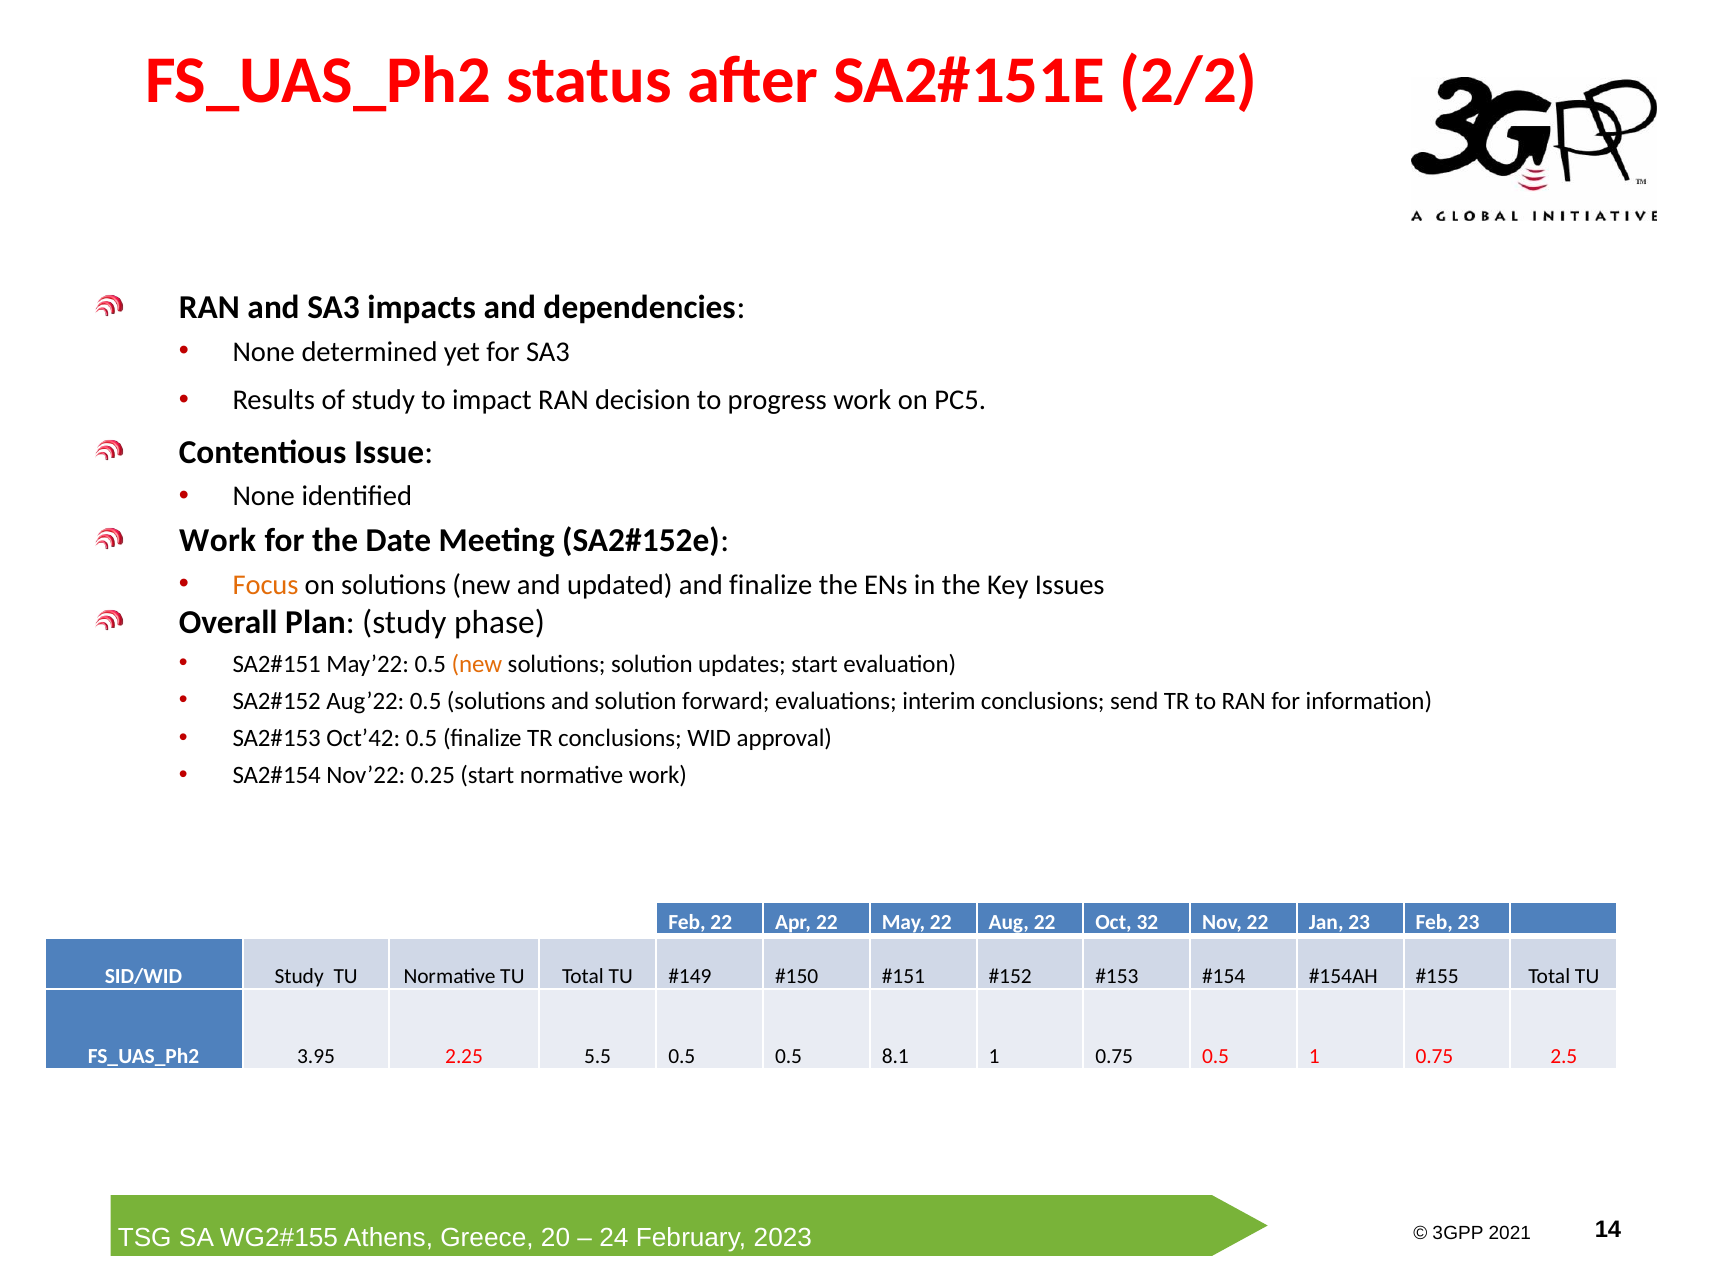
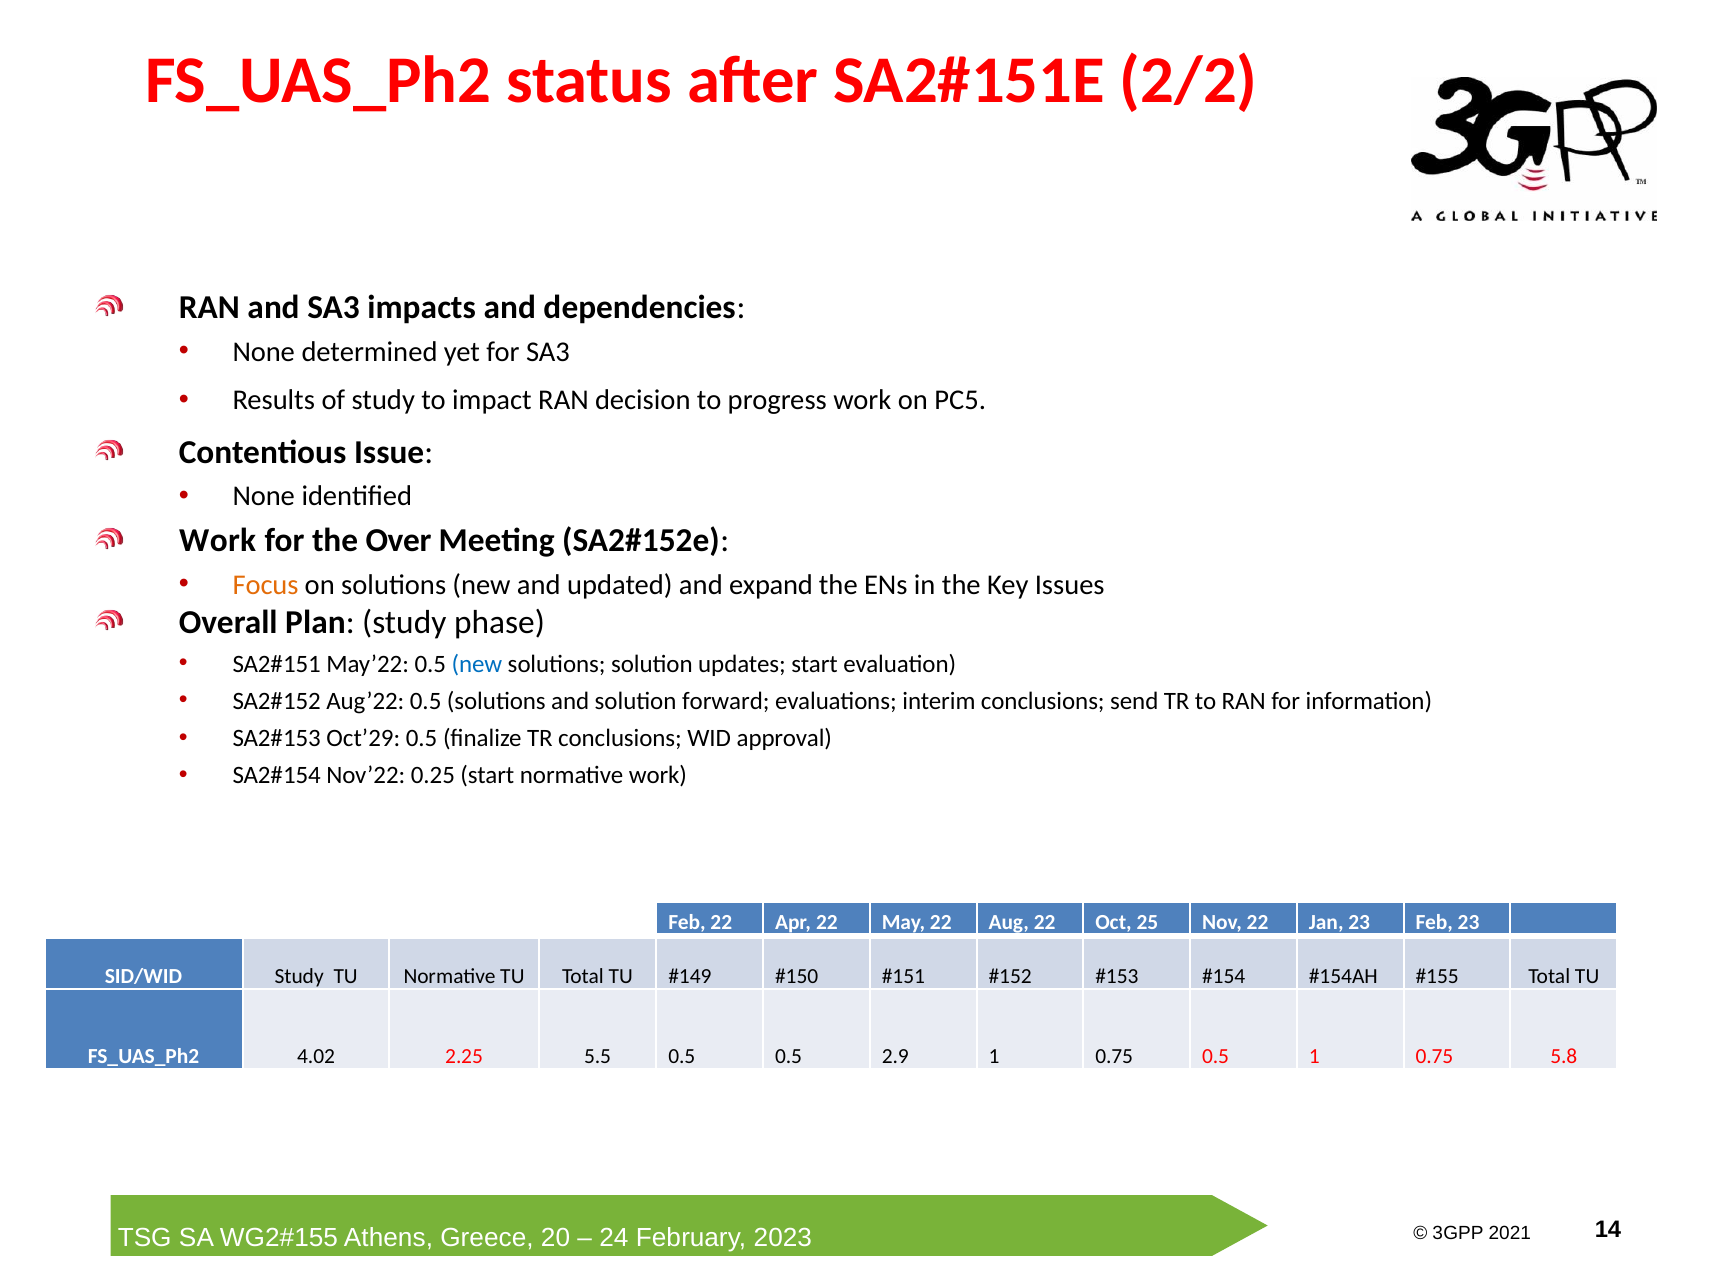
Date: Date -> Over (398, 541)
and finalize: finalize -> expand (771, 585)
new colour: orange -> blue (477, 664)
Oct’42: Oct’42 -> Oct’29 (363, 738)
32: 32 -> 25 (1147, 923)
3.95: 3.95 -> 4.02 (316, 1056)
8.1: 8.1 -> 2.9 (895, 1056)
2.5: 2.5 -> 5.8 (1564, 1056)
